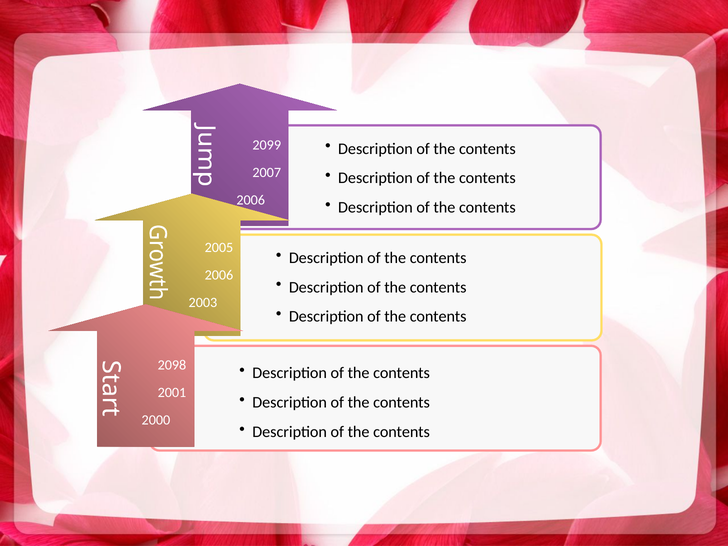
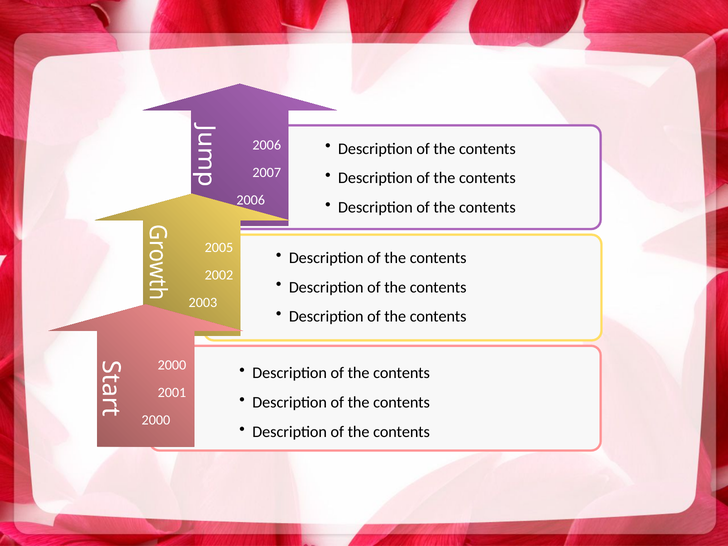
2099: 2099 -> 2006 (267, 145)
2006: 2006 -> 2002 (219, 275)
2098: 2098 -> 2000 (172, 365)
